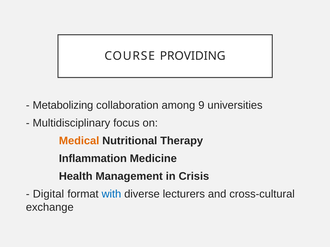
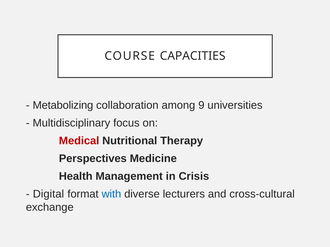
PROVIDING: PROVIDING -> CAPACITIES (193, 56)
Medical colour: orange -> red (79, 141)
Inflammation: Inflammation -> Perspectives (93, 159)
